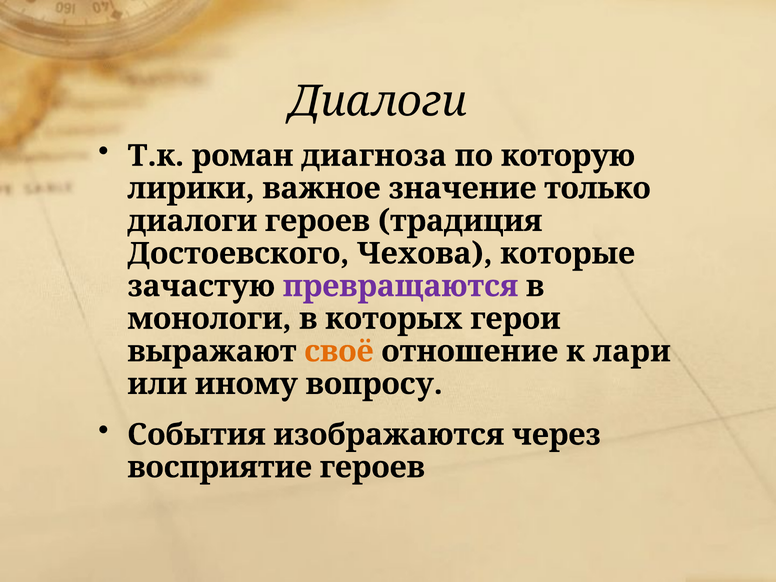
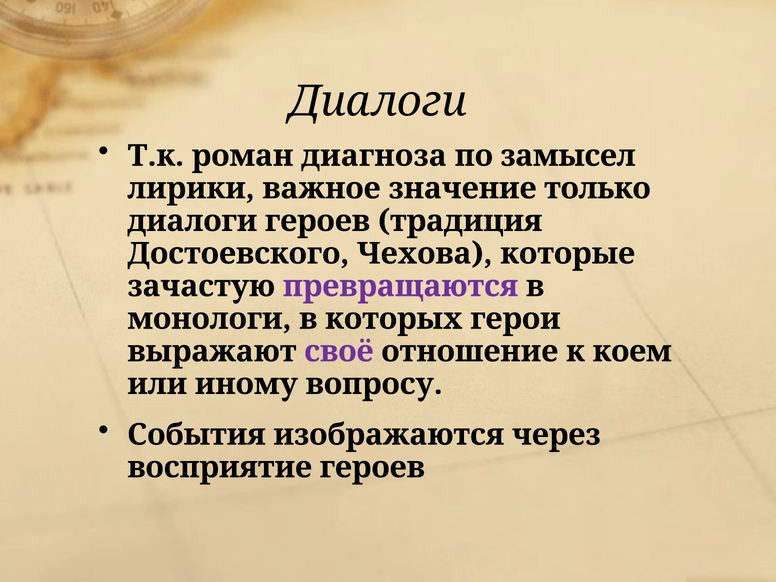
которую: которую -> замысел (568, 156)
своё colour: orange -> purple (339, 351)
лари: лари -> коем (632, 351)
